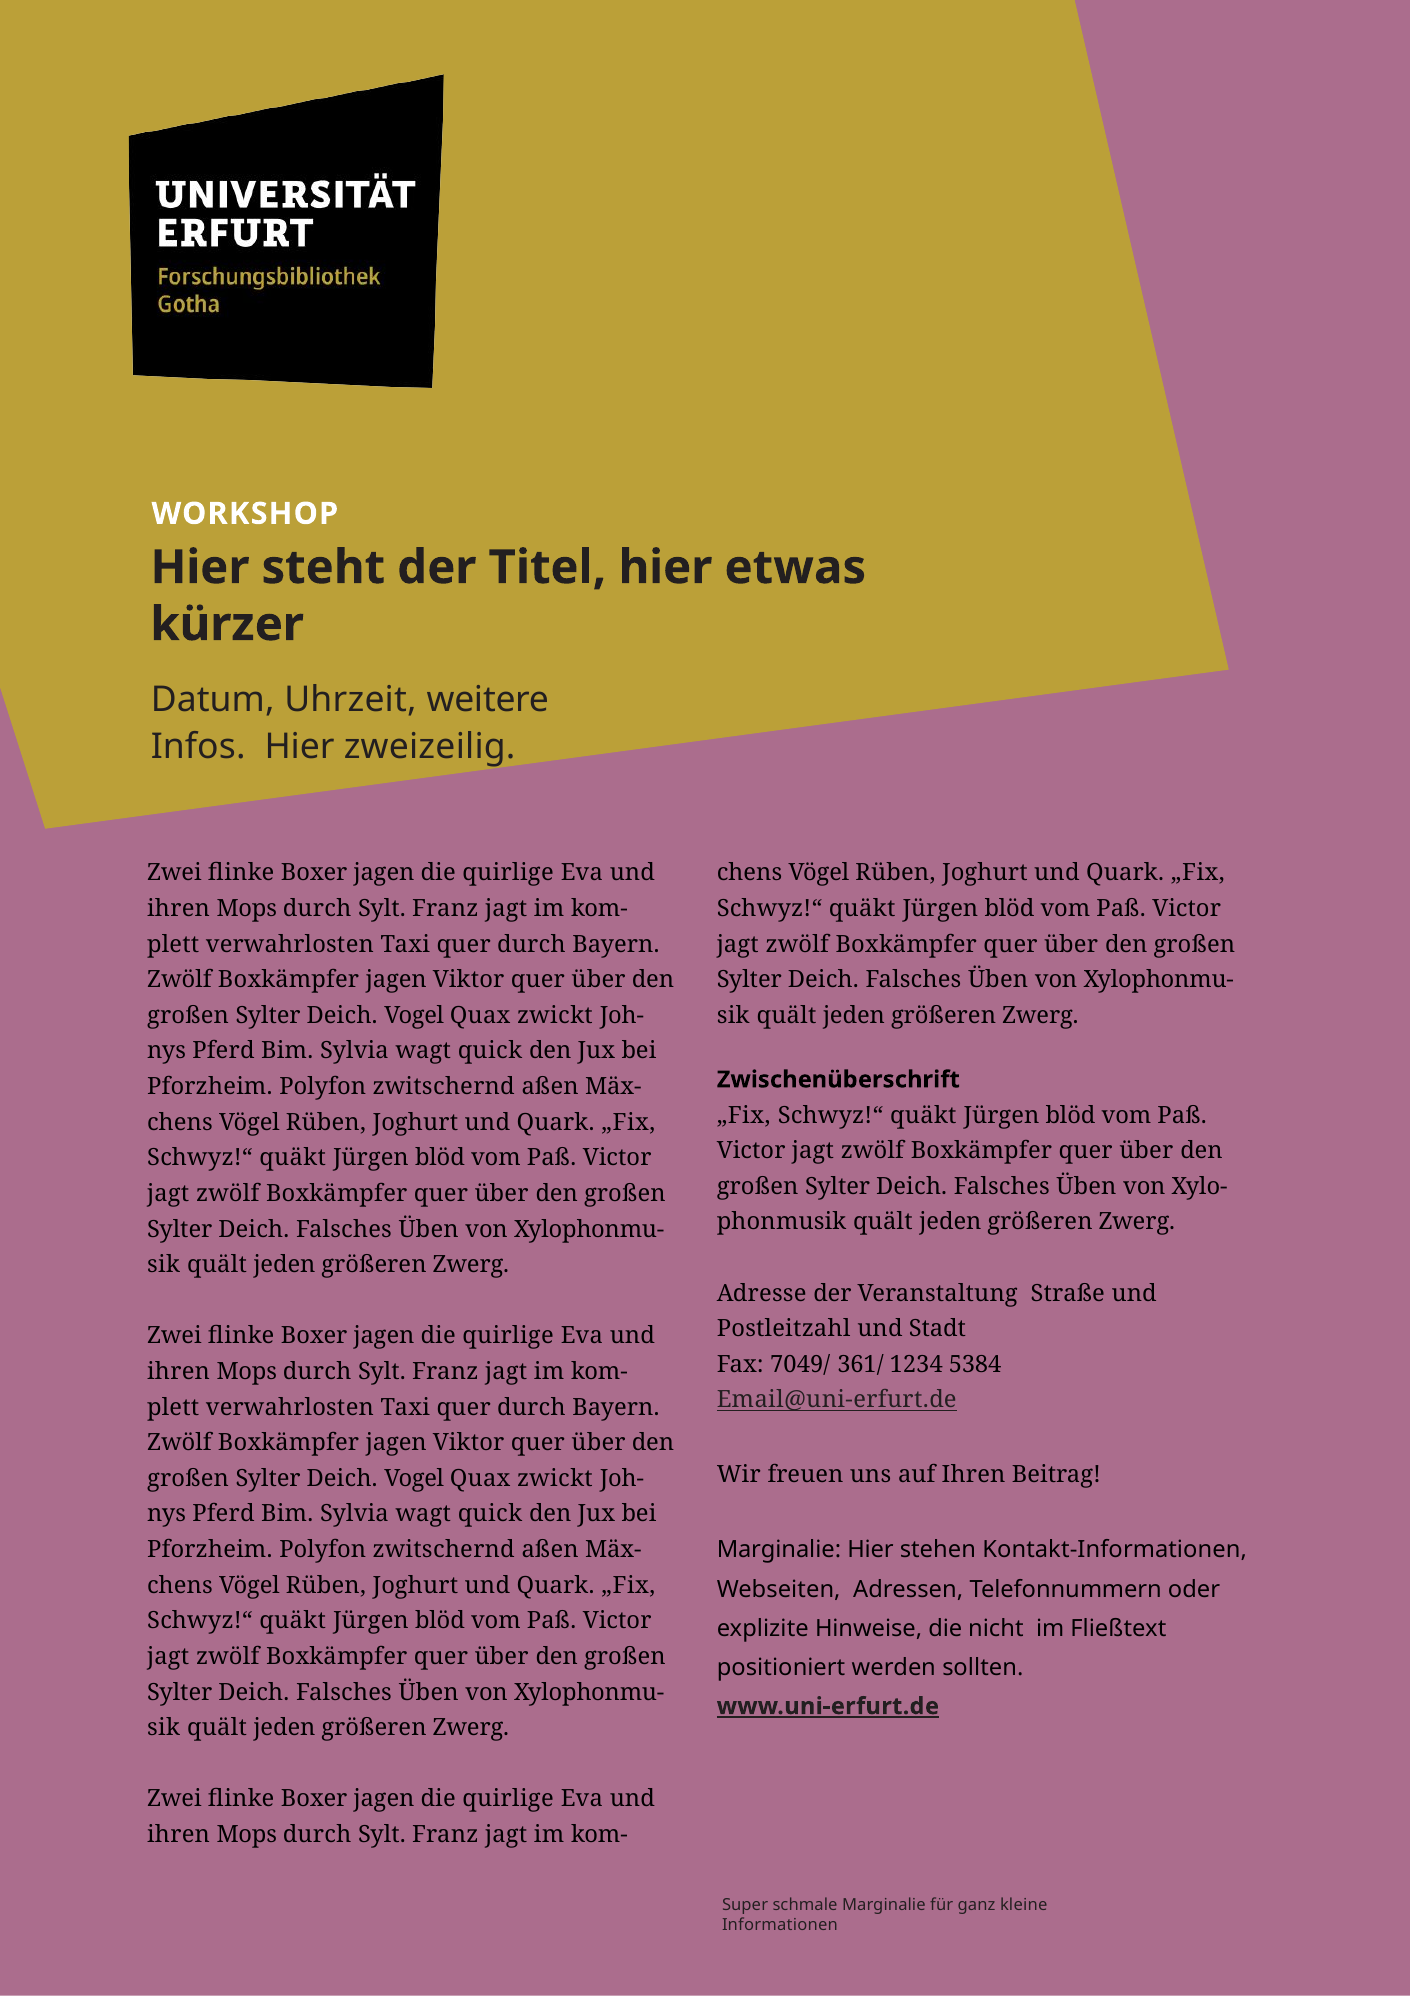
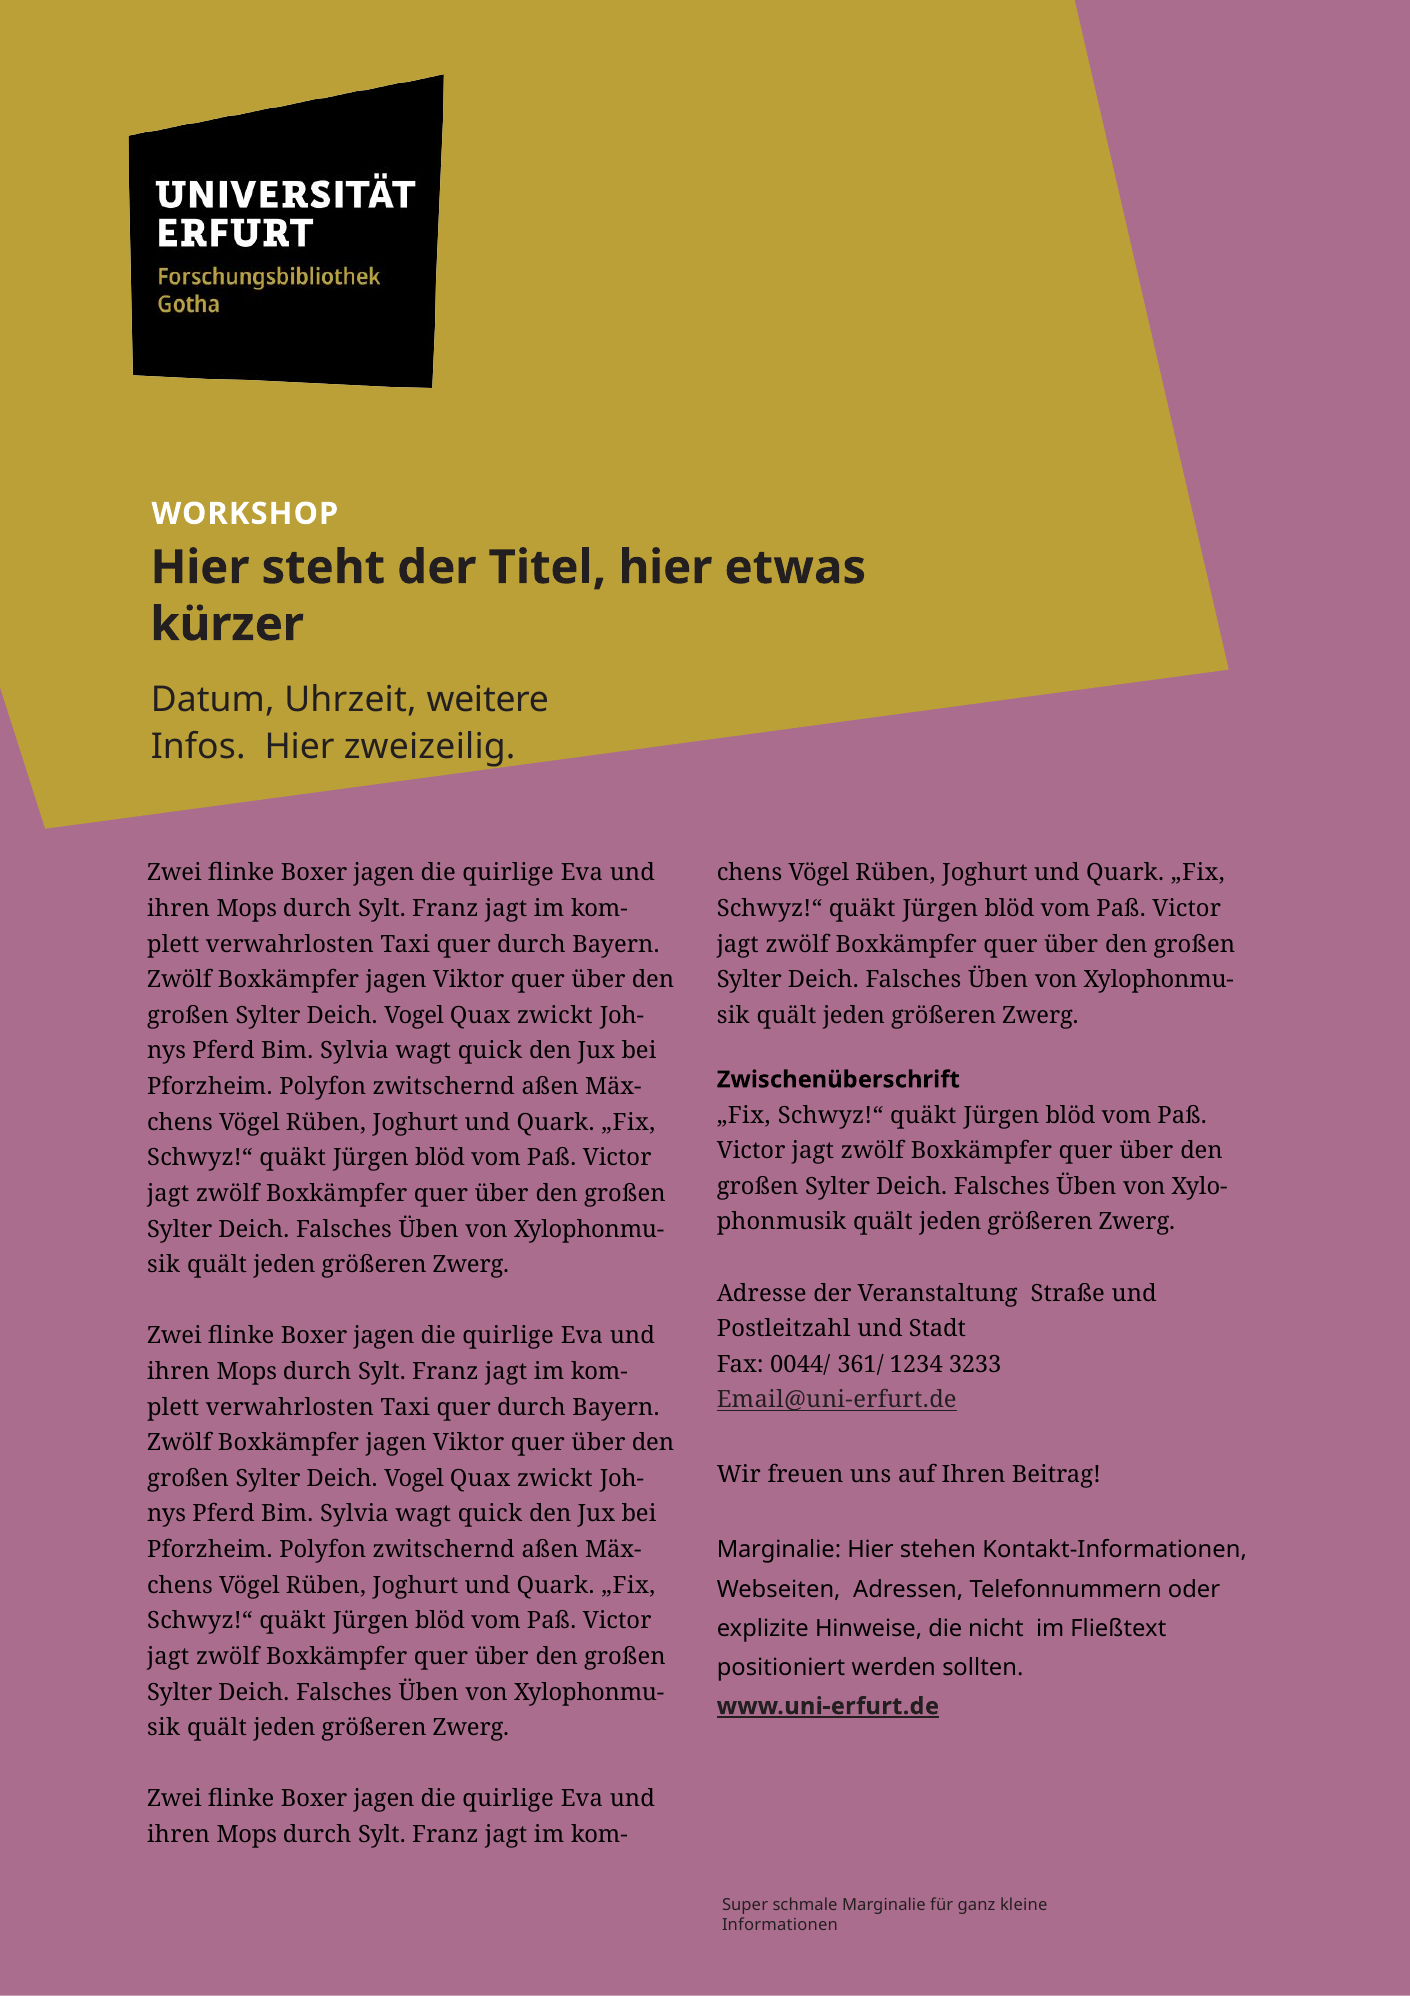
7049/: 7049/ -> 0044/ (800, 1364)
5384: 5384 -> 3233 (975, 1364)
